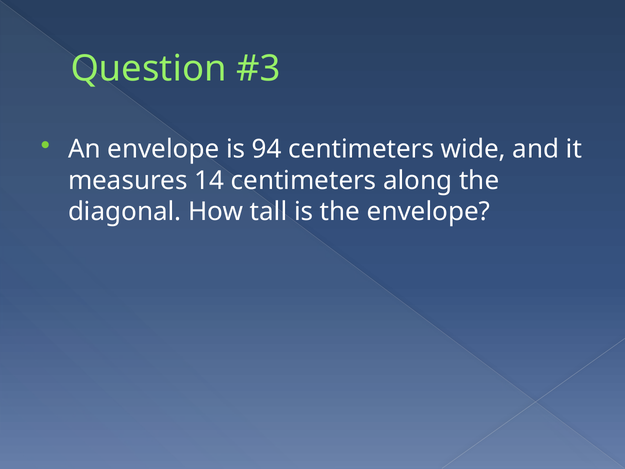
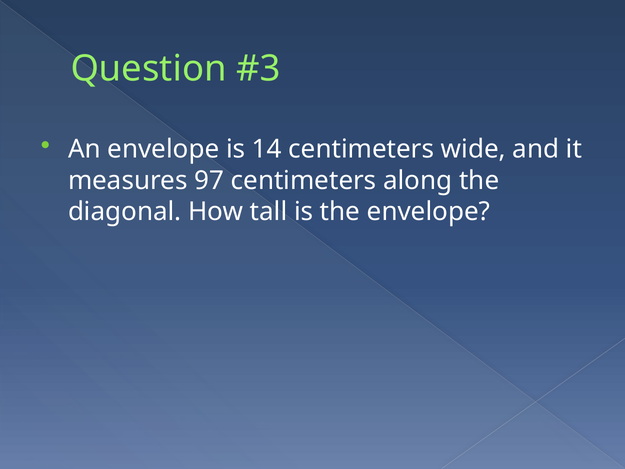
94: 94 -> 14 (267, 149)
14: 14 -> 97 (209, 180)
